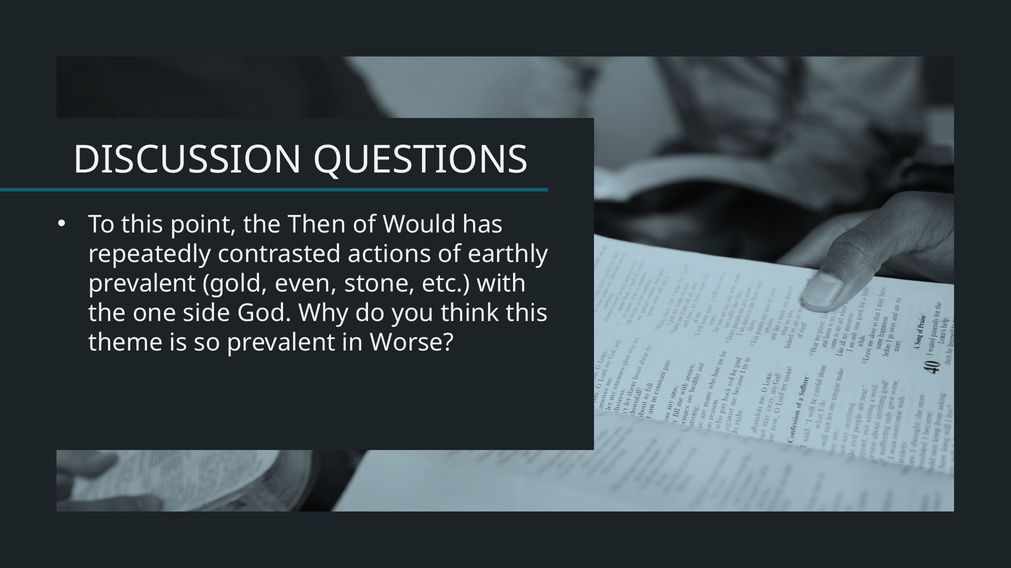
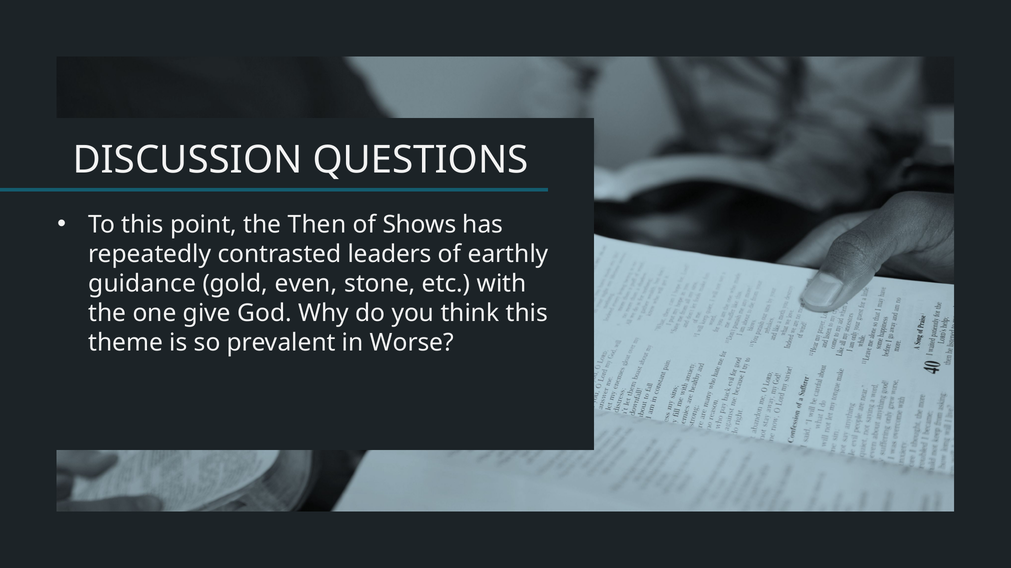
Would: Would -> Shows (419, 225)
actions: actions -> leaders (390, 254)
prevalent: prevalent -> guidance (142, 284)
side: side -> give (207, 313)
